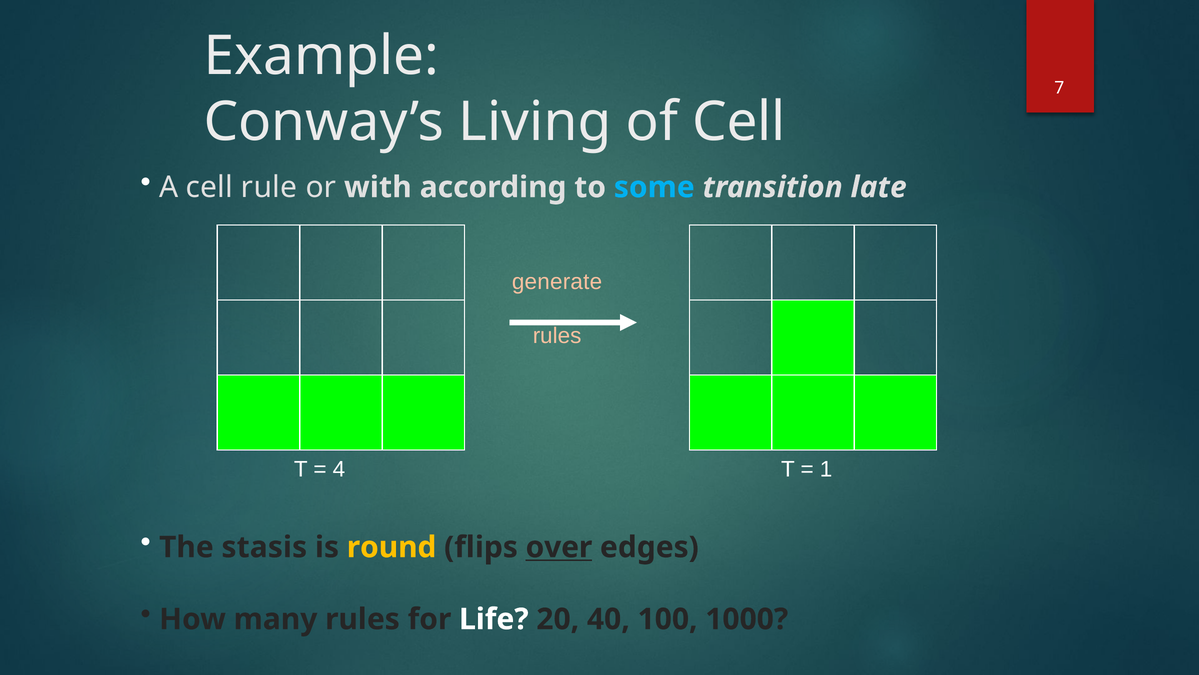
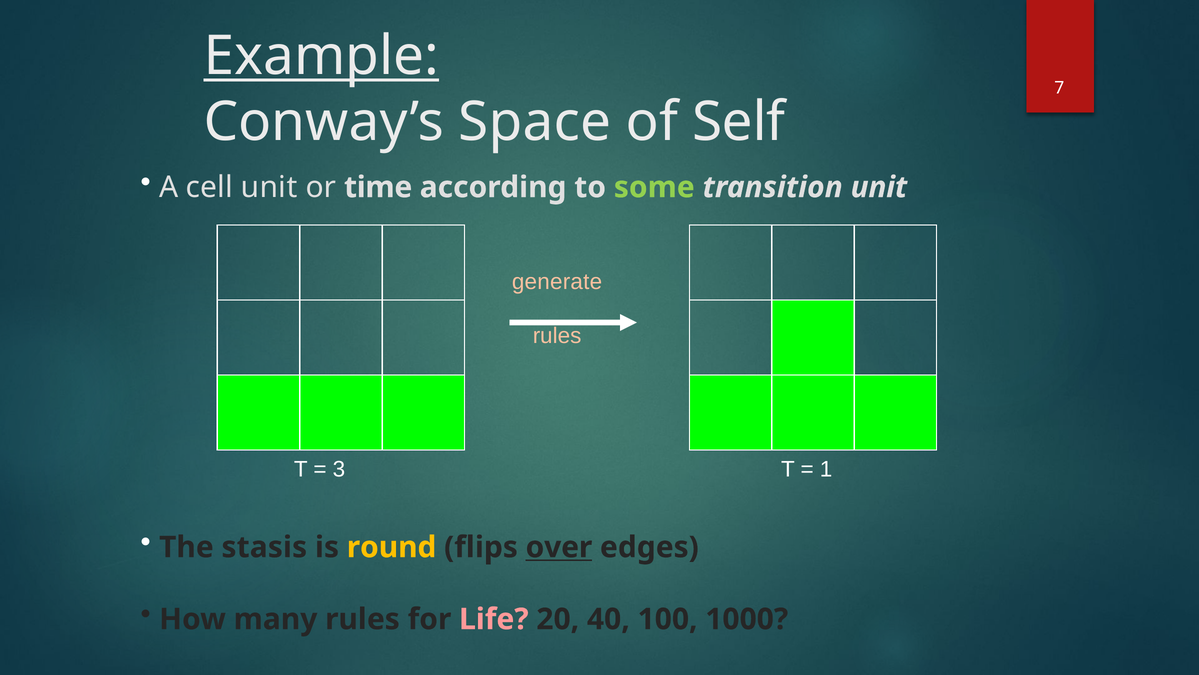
Example underline: none -> present (321, 56)
Living: Living -> Space (535, 122)
of Cell: Cell -> Self (739, 122)
cell rule: rule -> unit (269, 187)
with: with -> time (378, 187)
some colour: light blue -> light green (654, 187)
transition late: late -> unit (879, 187)
4: 4 -> 3 (339, 469)
Life colour: white -> pink (494, 619)
